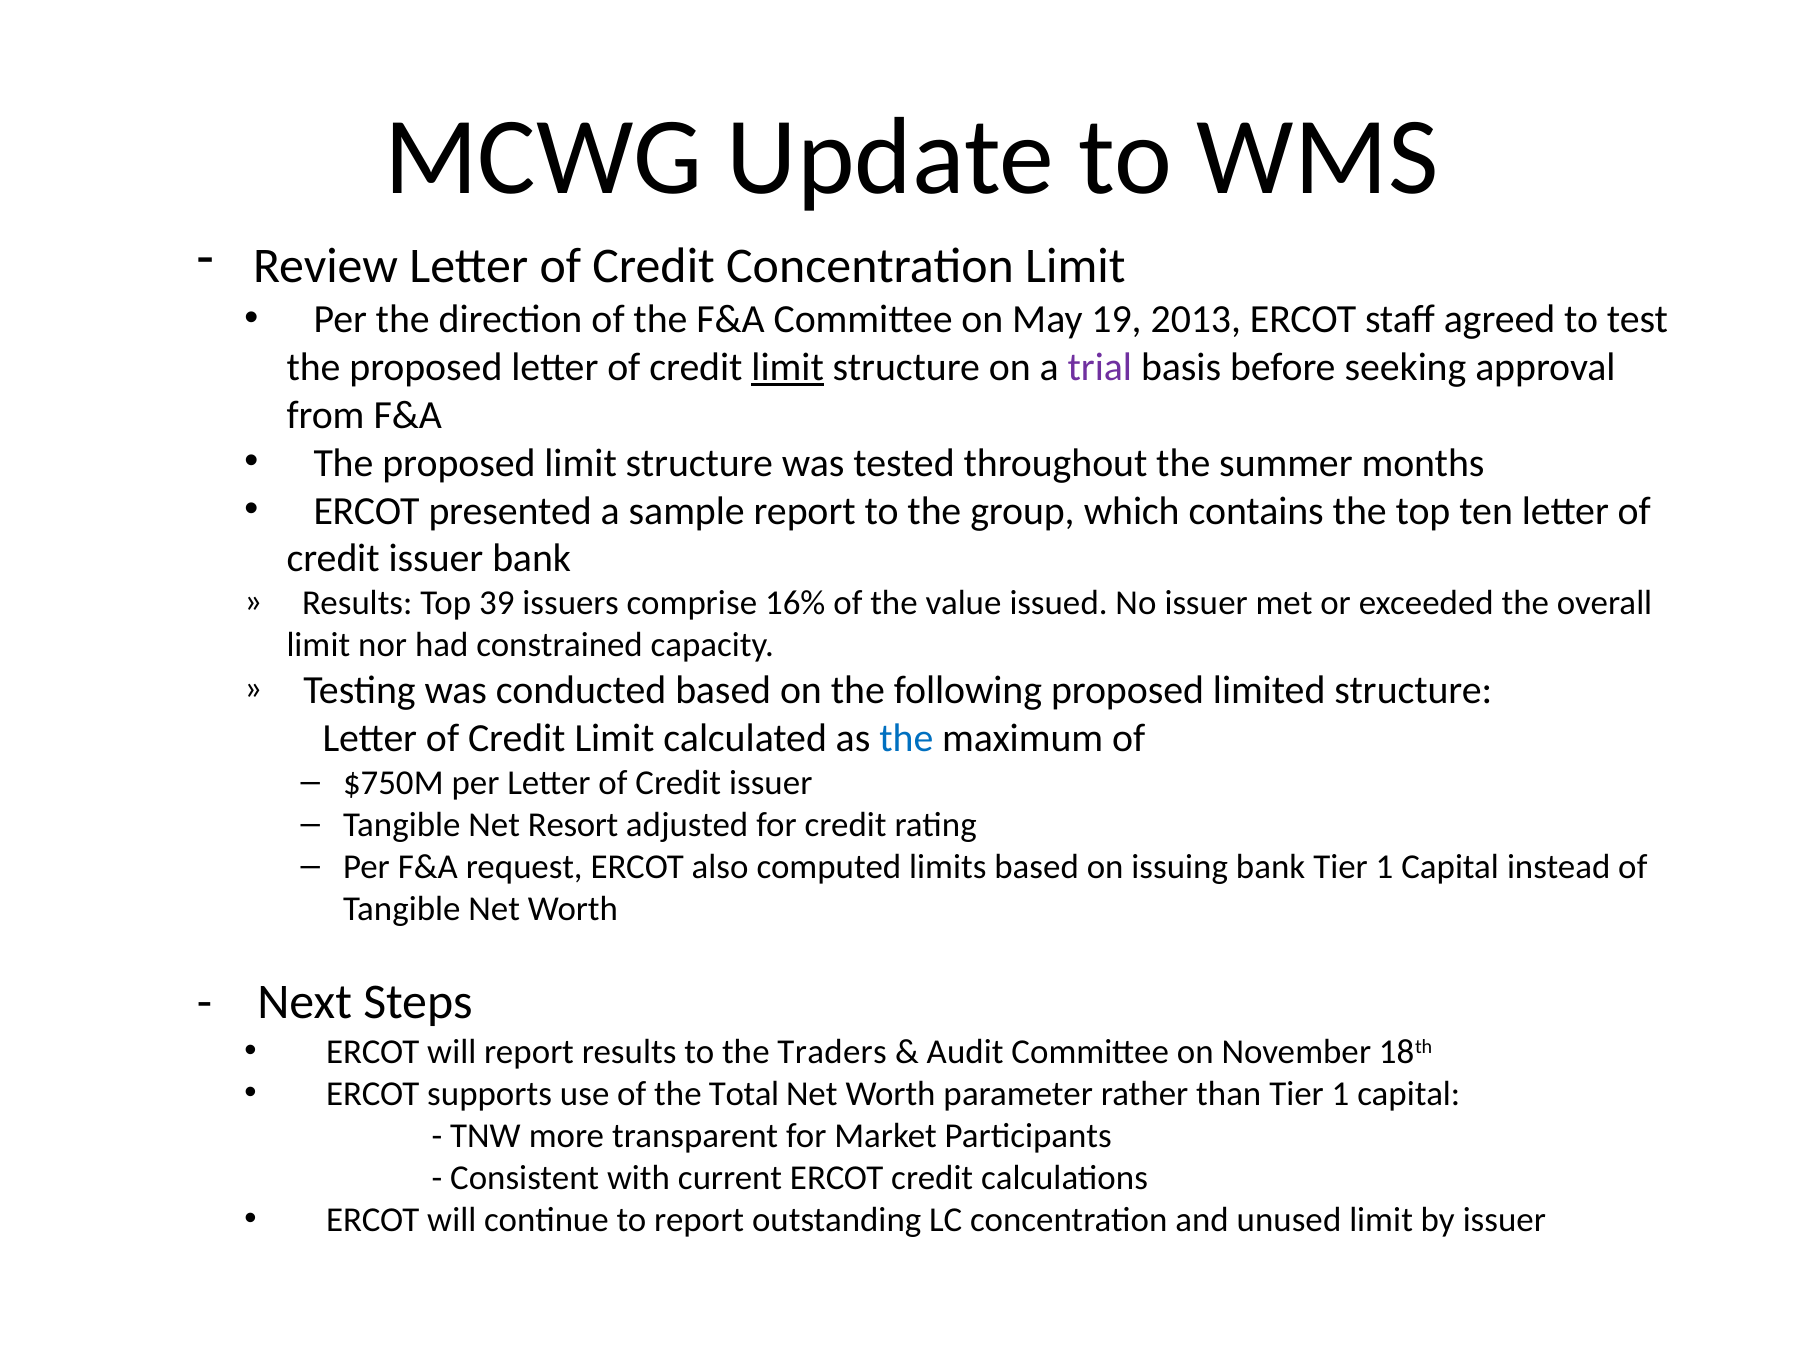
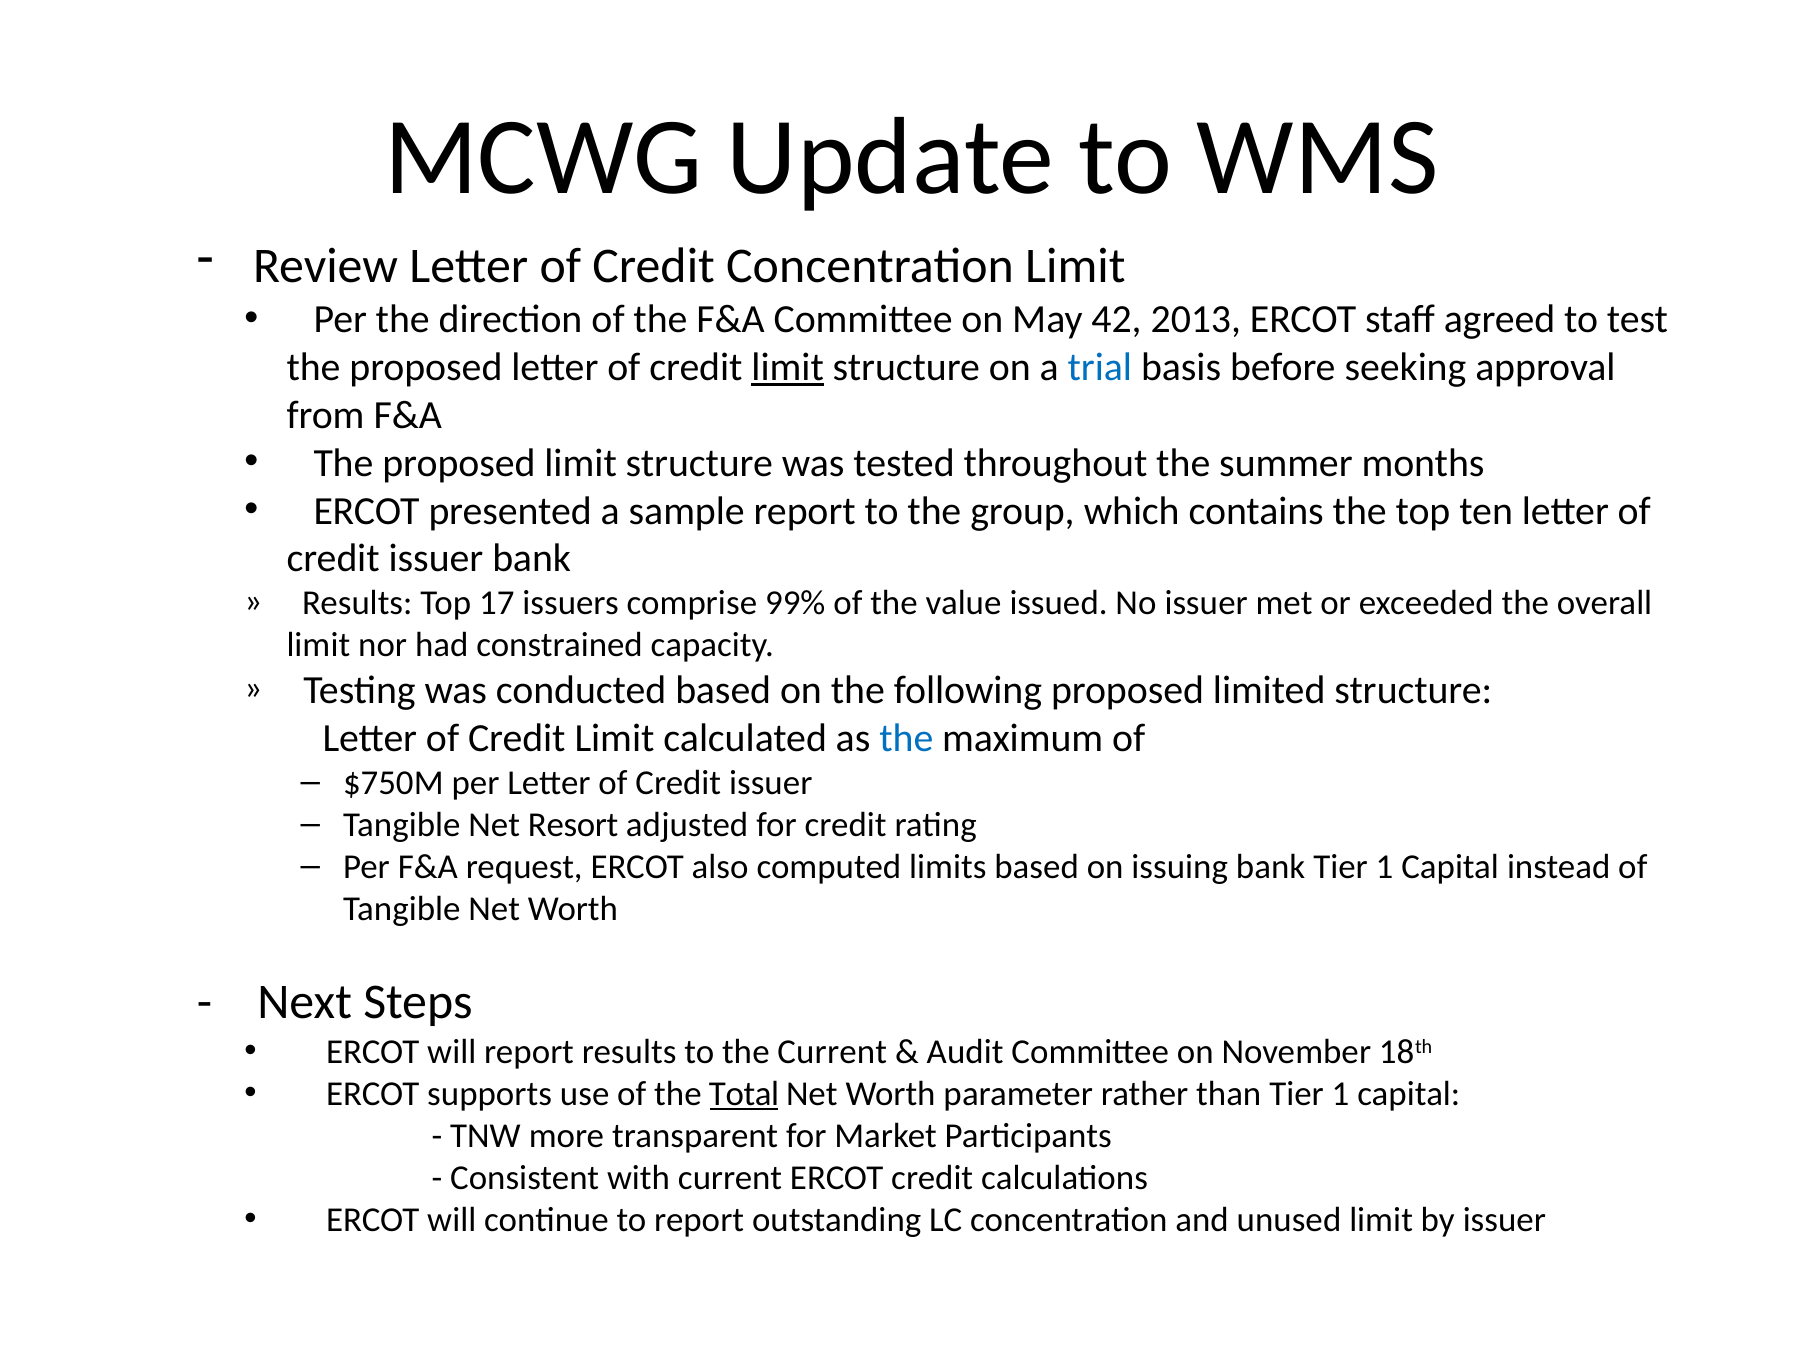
19: 19 -> 42 (1116, 320)
trial colour: purple -> blue (1100, 367)
39: 39 -> 17 (497, 603)
16%: 16% -> 99% (795, 603)
the Traders: Traders -> Current (832, 1052)
Total underline: none -> present (744, 1094)
